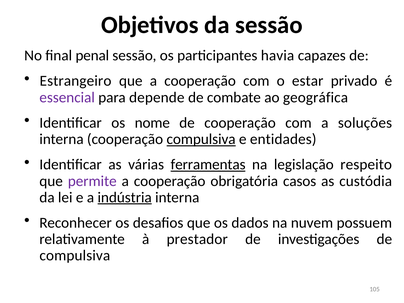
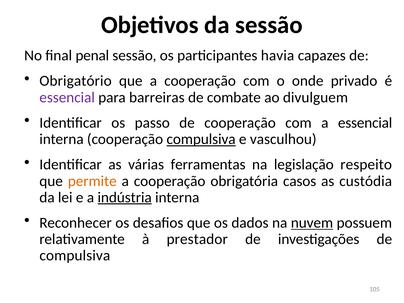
Estrangeiro: Estrangeiro -> Obrigatório (76, 81)
estar: estar -> onde (308, 81)
depende: depende -> barreiras (157, 97)
geográfica: geográfica -> divulguem (315, 97)
nome: nome -> passo (152, 123)
a soluções: soluções -> essencial (365, 123)
entidades: entidades -> vasculhou (283, 139)
ferramentas underline: present -> none (208, 165)
permite colour: purple -> orange (92, 181)
nuvem underline: none -> present (312, 223)
